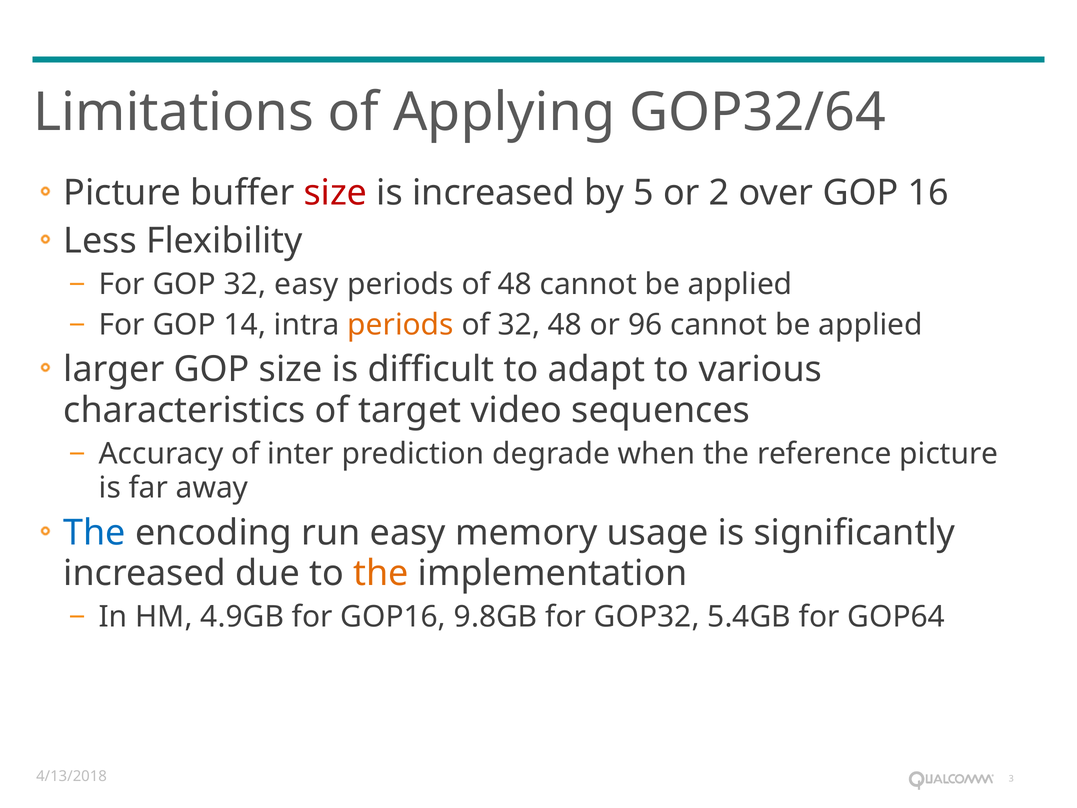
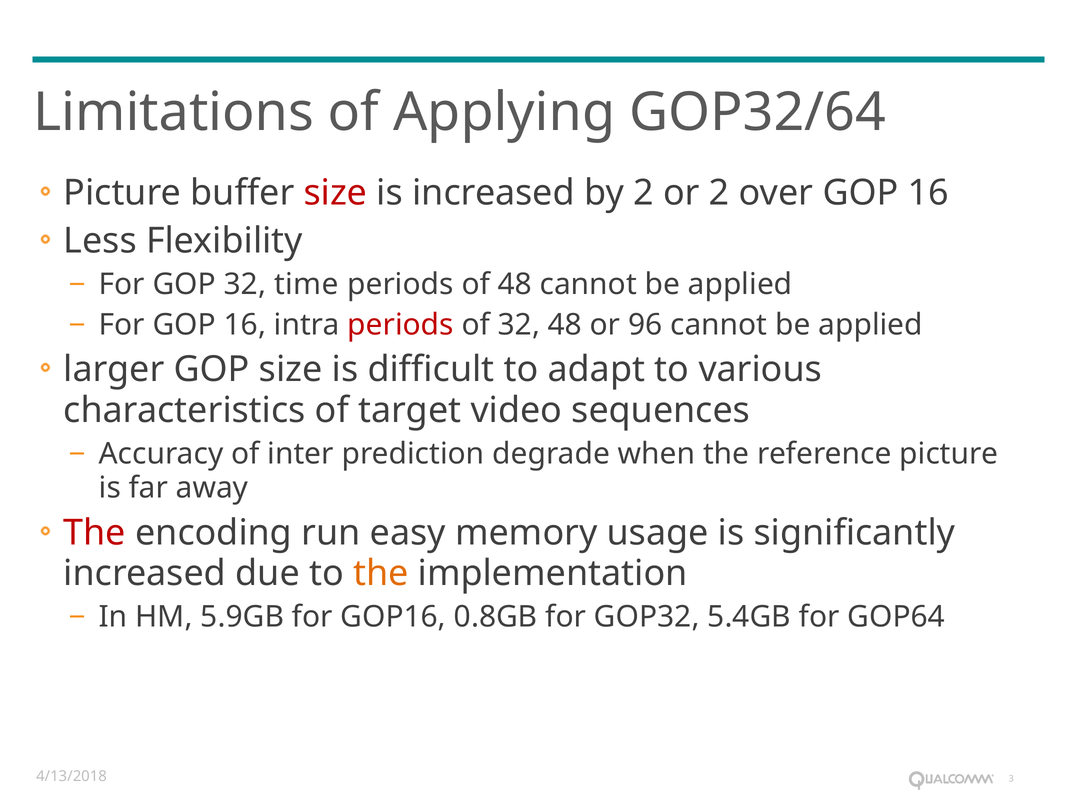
by 5: 5 -> 2 (643, 193)
32 easy: easy -> time (306, 284)
For GOP 14: 14 -> 16 (245, 325)
periods colour: orange -> red (400, 325)
The colour: blue -> red (95, 533)
4.9GB: 4.9GB -> 5.9GB (242, 617)
9.8GB: 9.8GB -> 0.8GB (496, 617)
